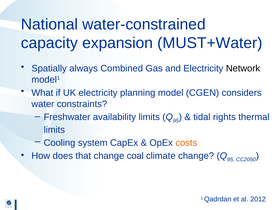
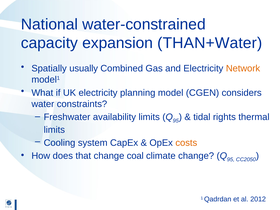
MUST+Water: MUST+Water -> THAN+Water (210, 43)
always: always -> usually (84, 68)
Network colour: black -> orange (243, 68)
